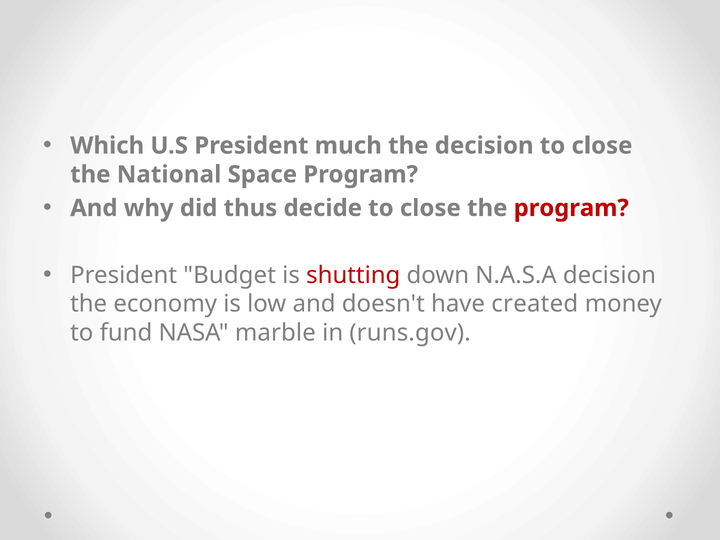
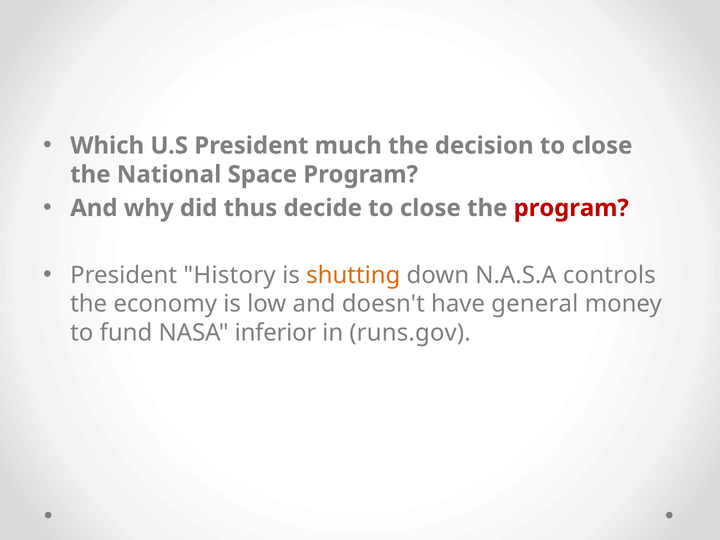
Budget: Budget -> History (230, 275)
shutting colour: red -> orange (353, 275)
N.A.S.A decision: decision -> controls (609, 275)
created: created -> general (535, 304)
marble: marble -> inferior (276, 333)
